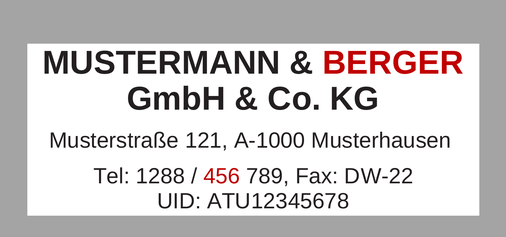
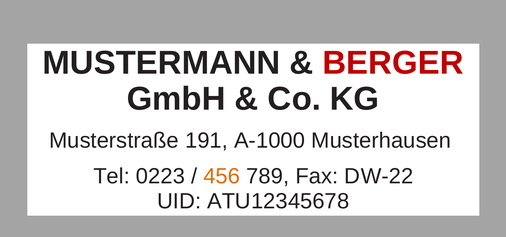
121: 121 -> 191 (207, 140)
1288: 1288 -> 0223 (160, 176)
456 colour: red -> orange (222, 176)
